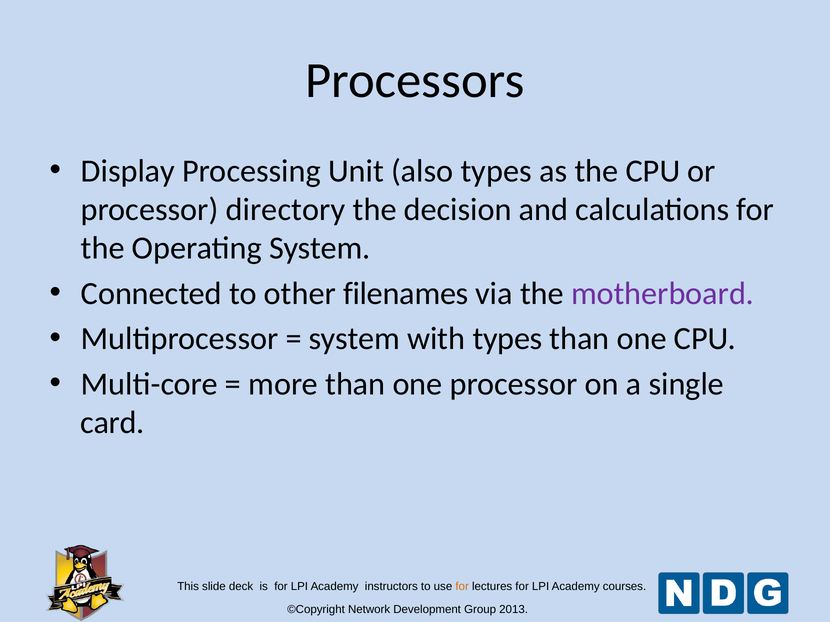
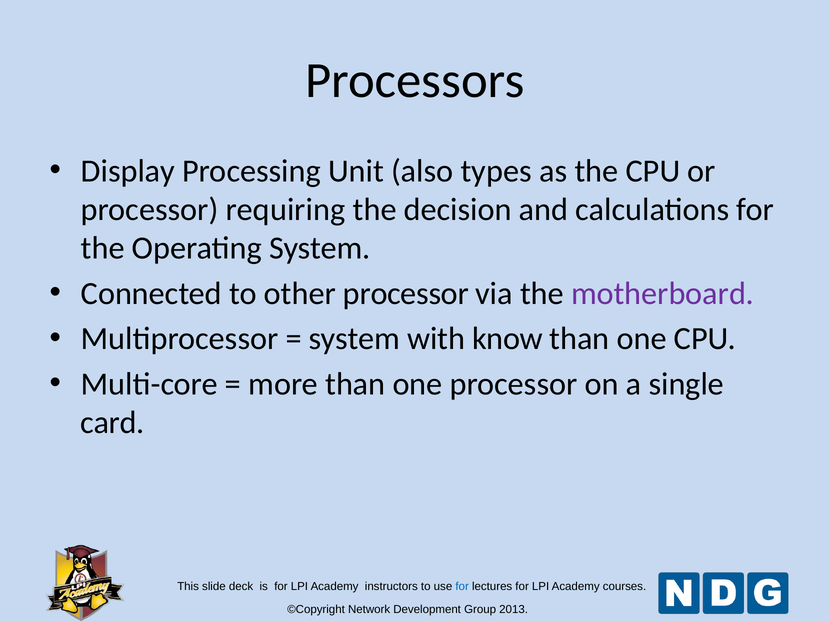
directory: directory -> requiring (285, 210)
other filenames: filenames -> processor (406, 294)
with types: types -> know (508, 339)
for colour: orange -> blue (462, 587)
